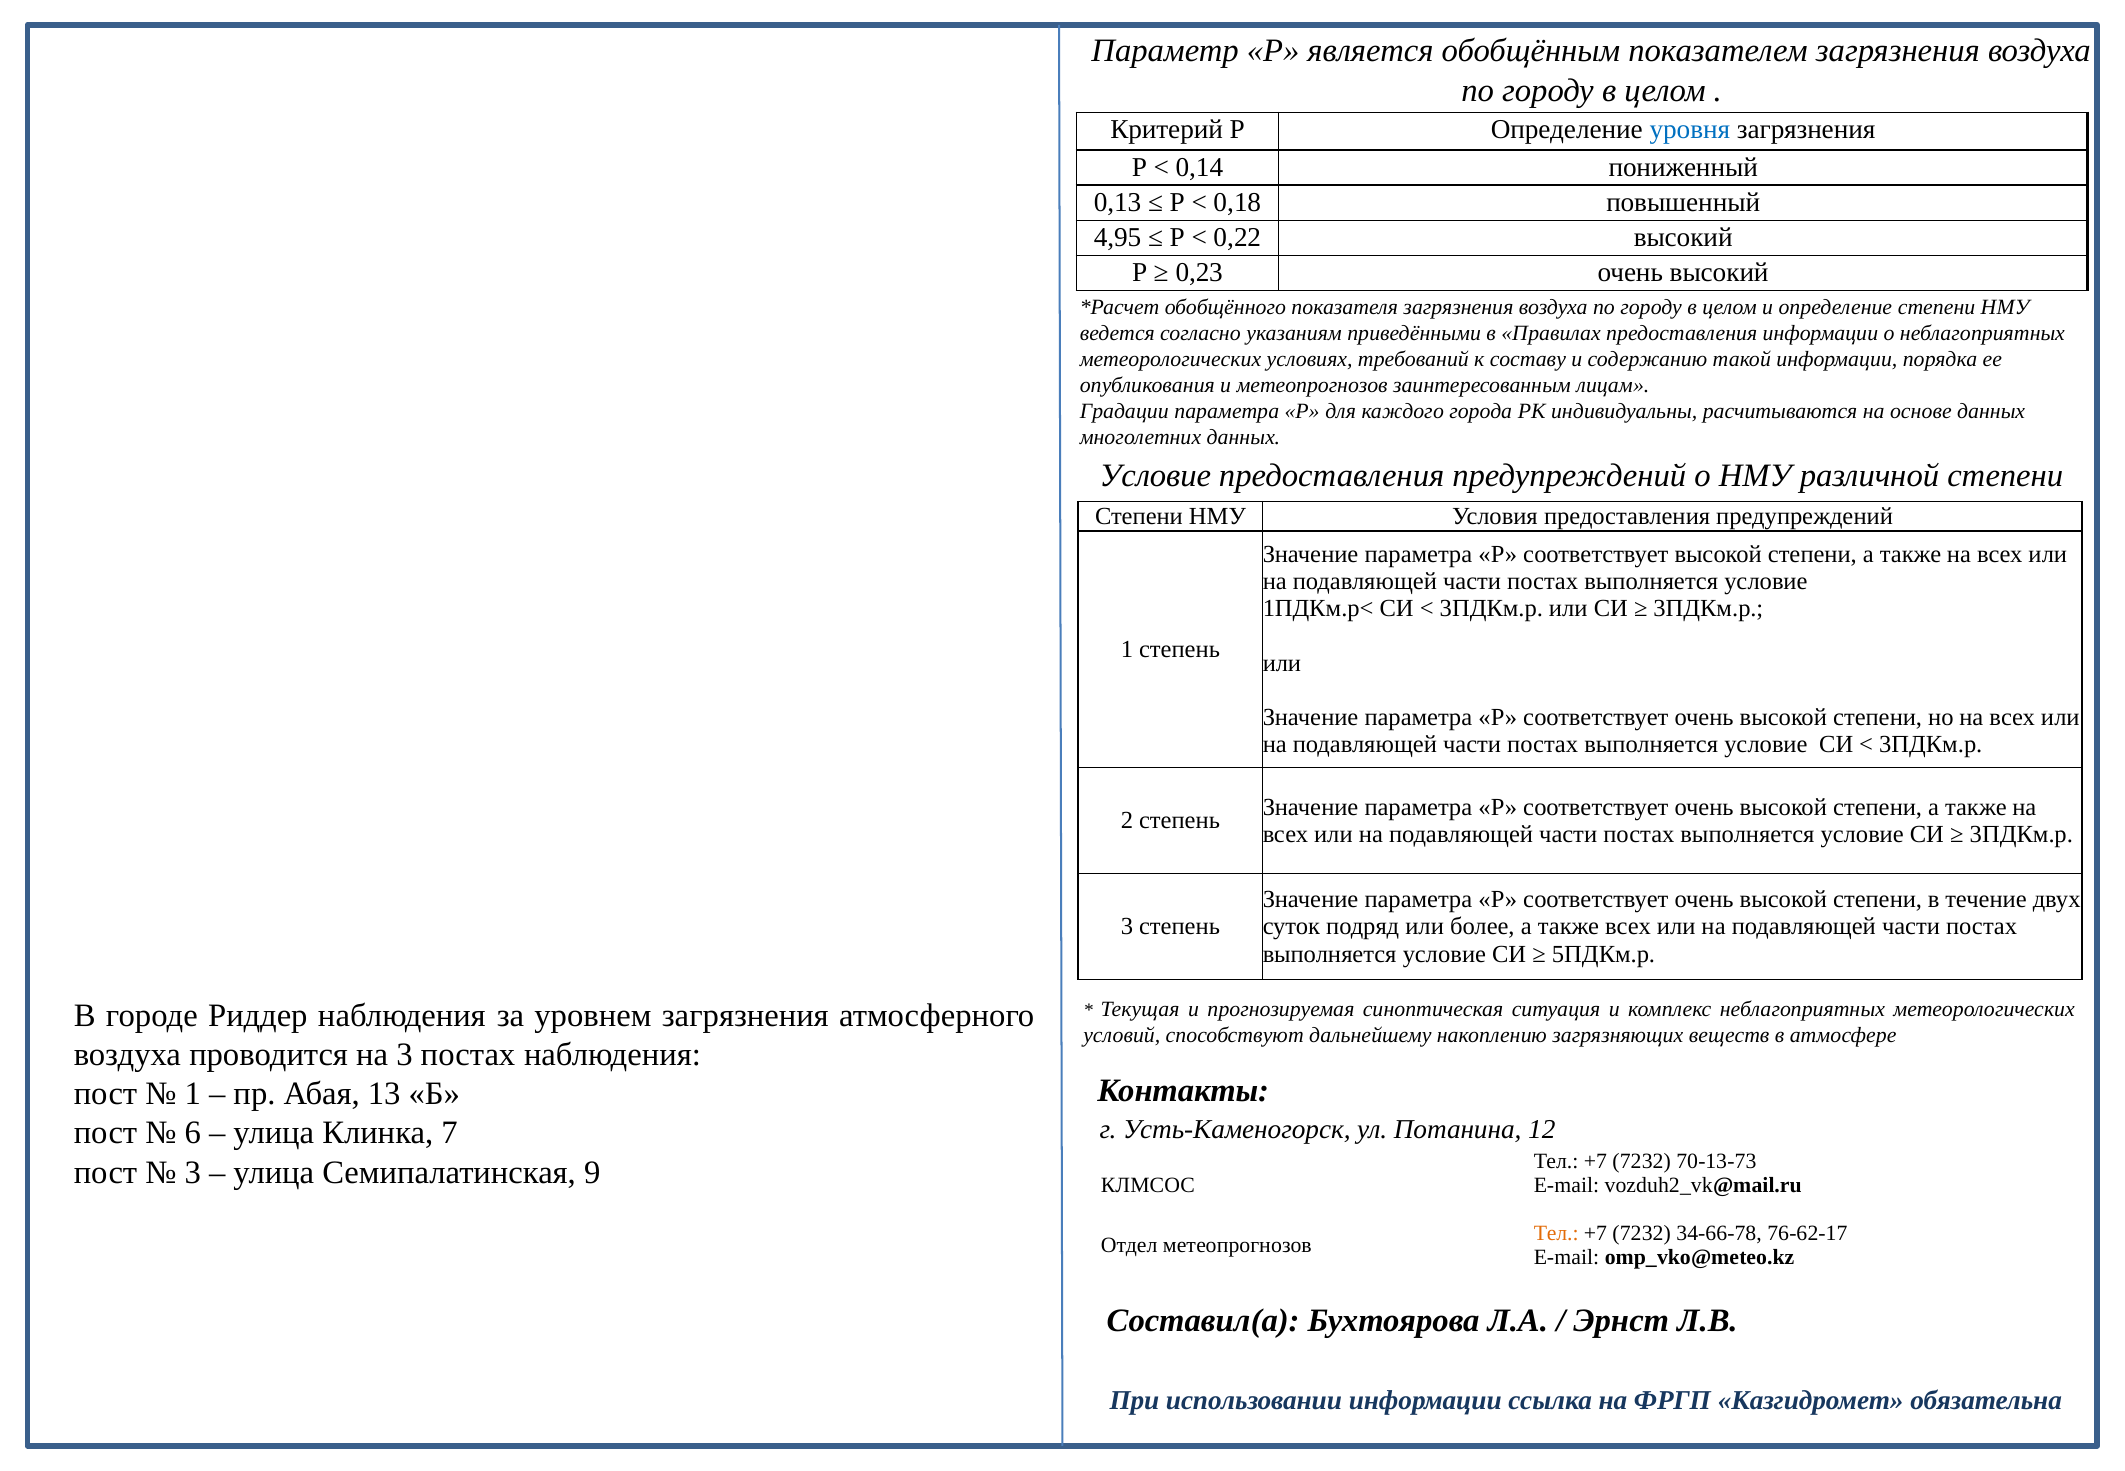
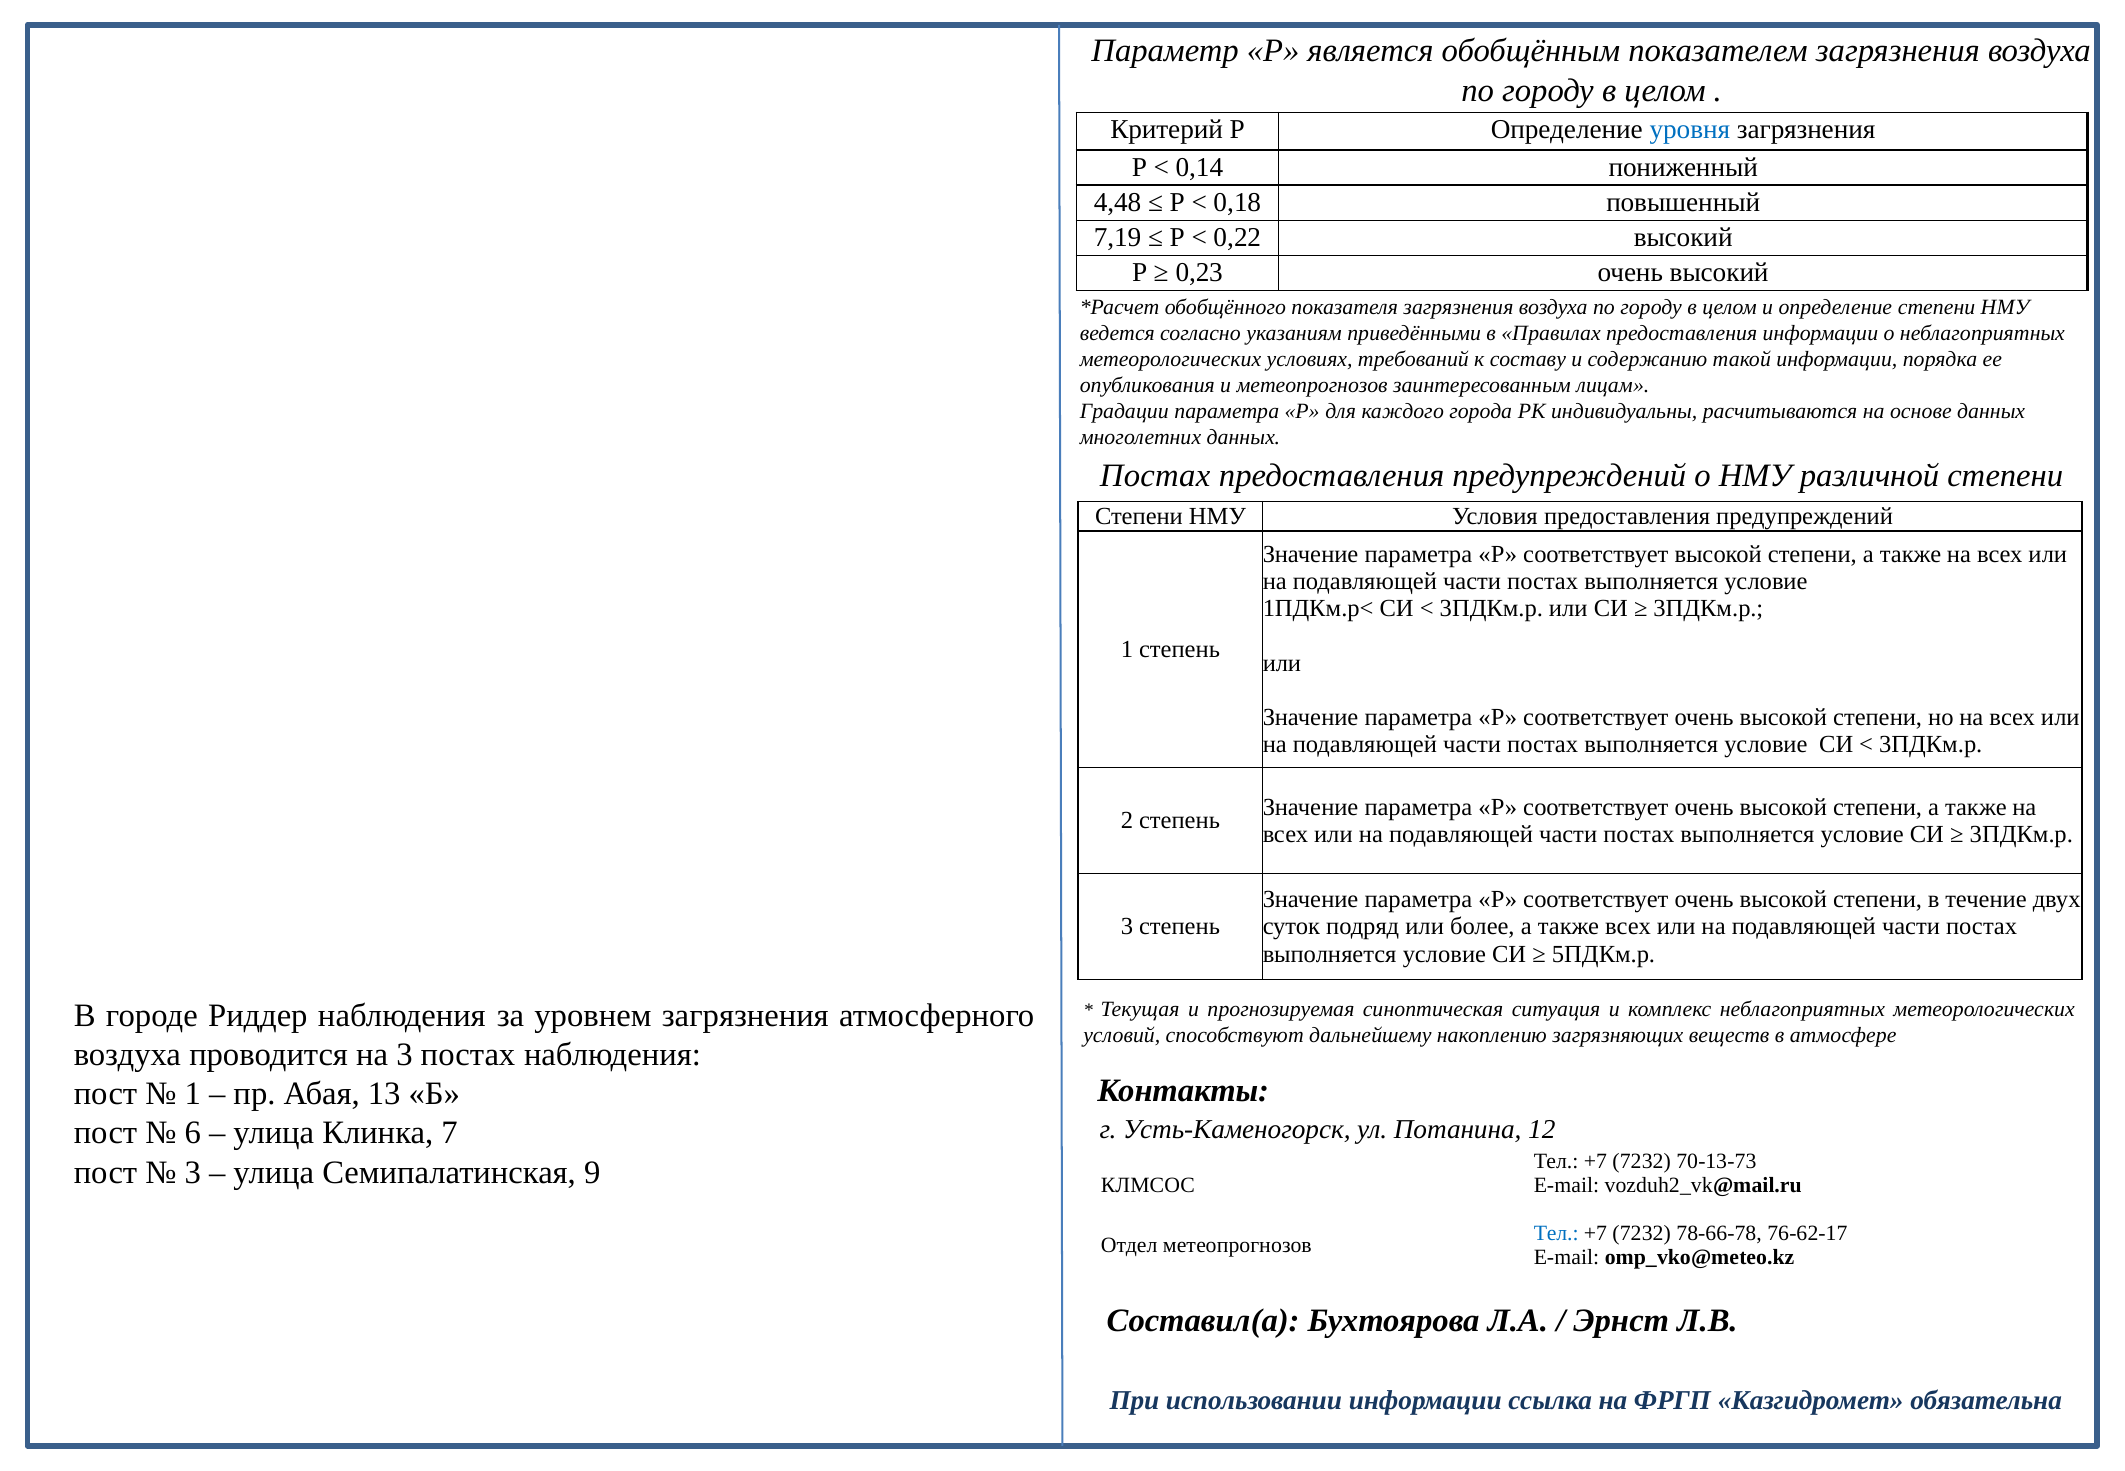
0,13: 0,13 -> 4,48 (1118, 202)
4,95: 4,95 -> 7,19 (1118, 237)
Условие: Условие -> Постах (1155, 476)
Тел colour: orange -> blue (1556, 1234)
34-66-78: 34-66-78 -> 78-66-78 (1719, 1234)
